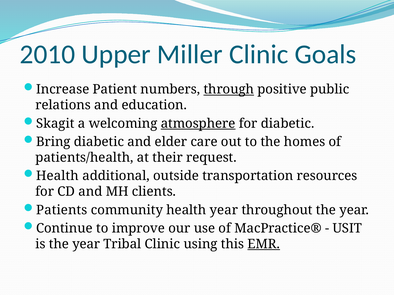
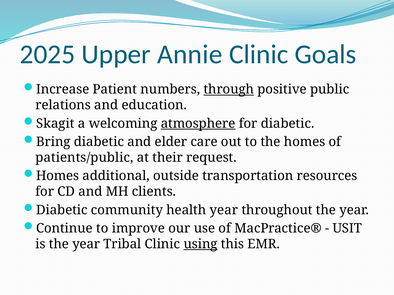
2010: 2010 -> 2025 (47, 54)
Miller: Miller -> Annie (190, 54)
patients/health: patients/health -> patients/public (84, 158)
Health: Health -> Homes (58, 176)
Patients: Patients -> Diabetic (62, 210)
using underline: none -> present (201, 244)
EMR underline: present -> none (264, 244)
